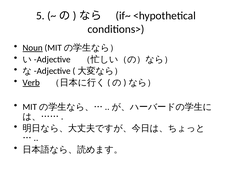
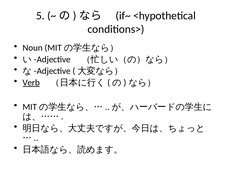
Noun underline: present -> none (33, 48)
